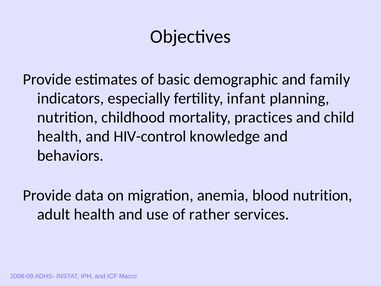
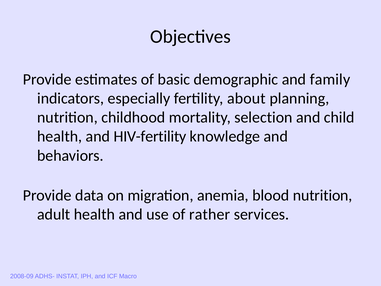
infant: infant -> about (246, 98)
practices: practices -> selection (263, 117)
HIV-control: HIV-control -> HIV-fertility (150, 136)
